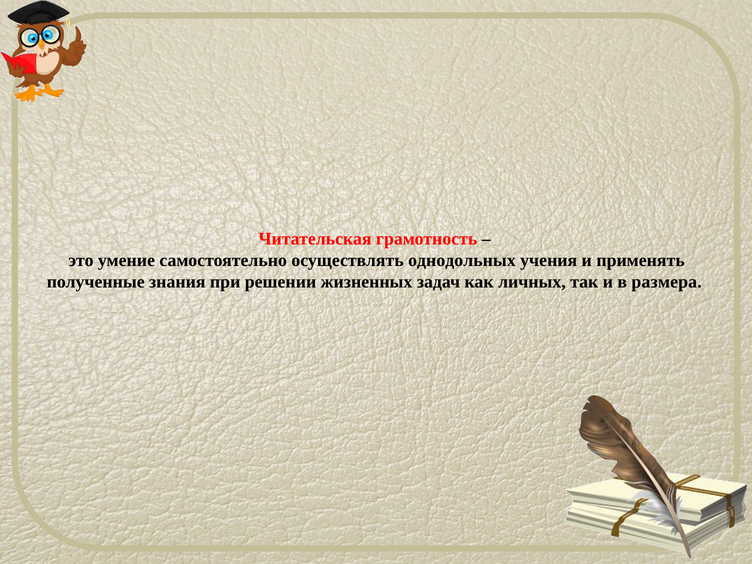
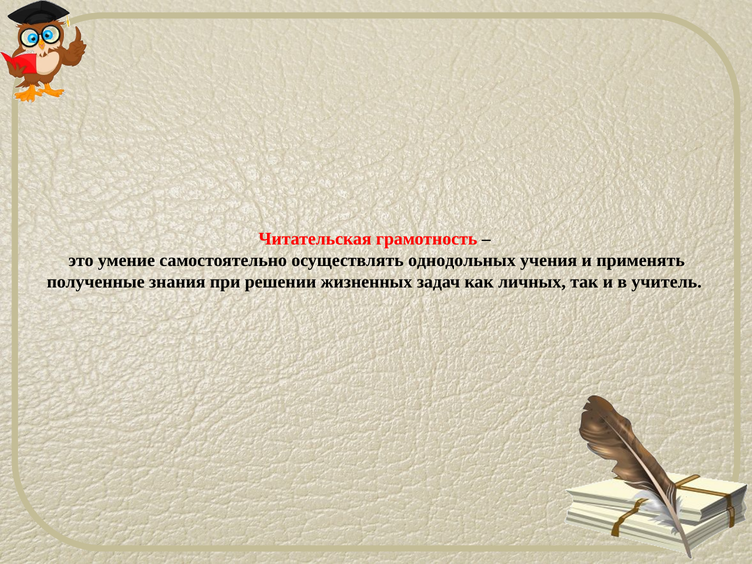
размера: размера -> учитель (667, 282)
